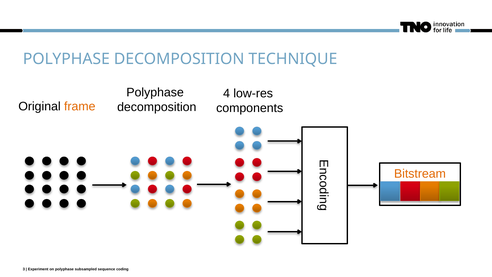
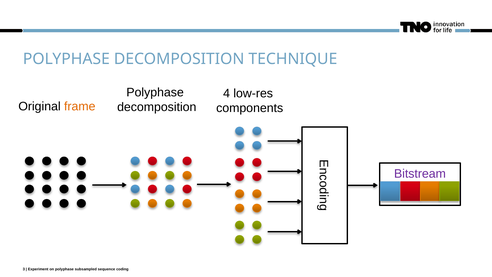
Bitstream colour: orange -> purple (420, 174)
